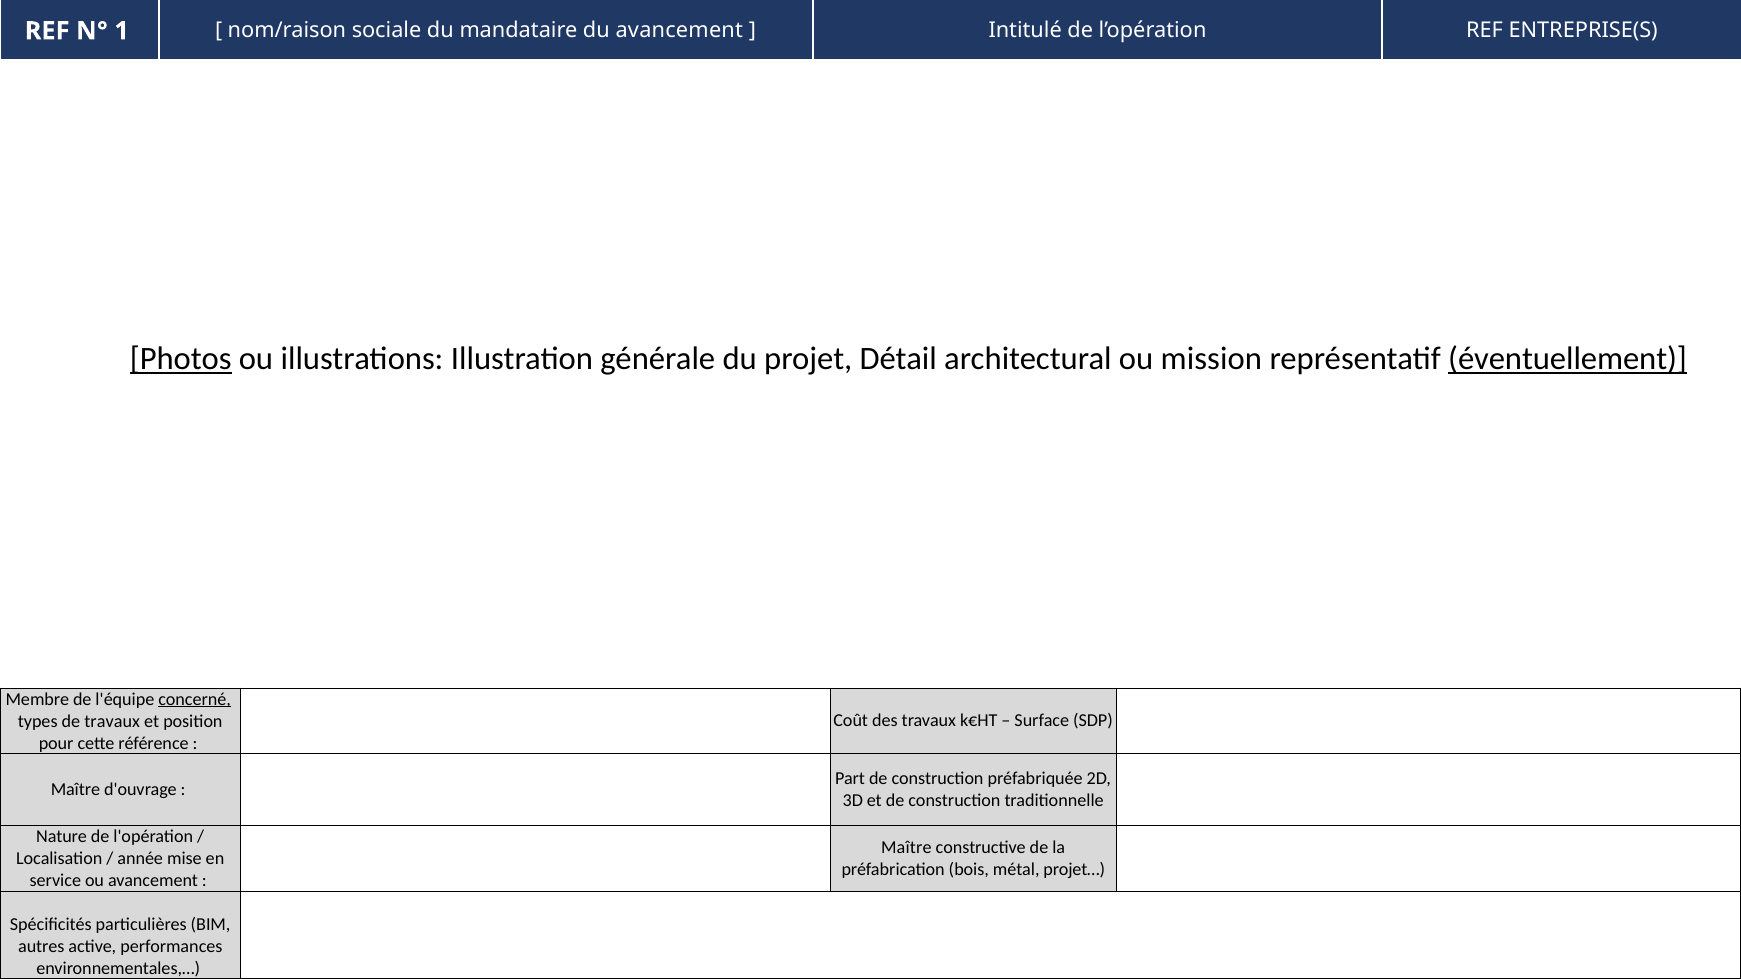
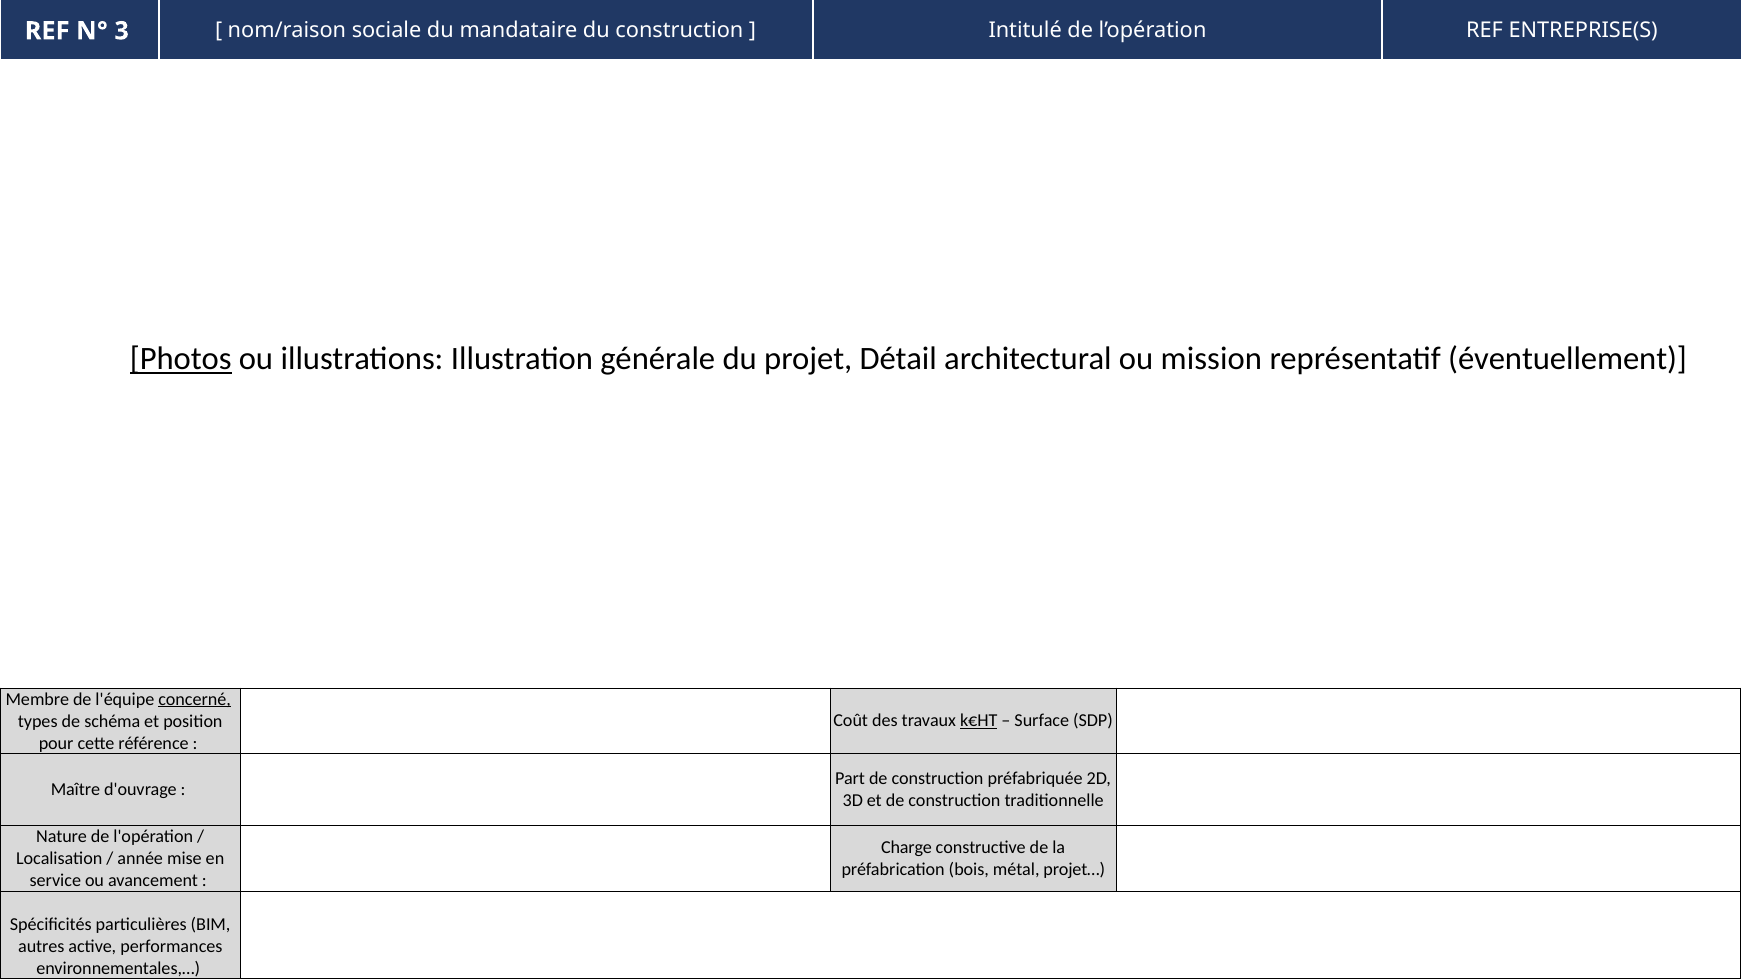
1: 1 -> 3 (122, 31)
du avancement: avancement -> construction (679, 31)
éventuellement underline: present -> none (1568, 359)
k€HT underline: none -> present (979, 721)
de travaux: travaux -> schéma (112, 721)
Maître: Maître -> Charge (906, 848)
